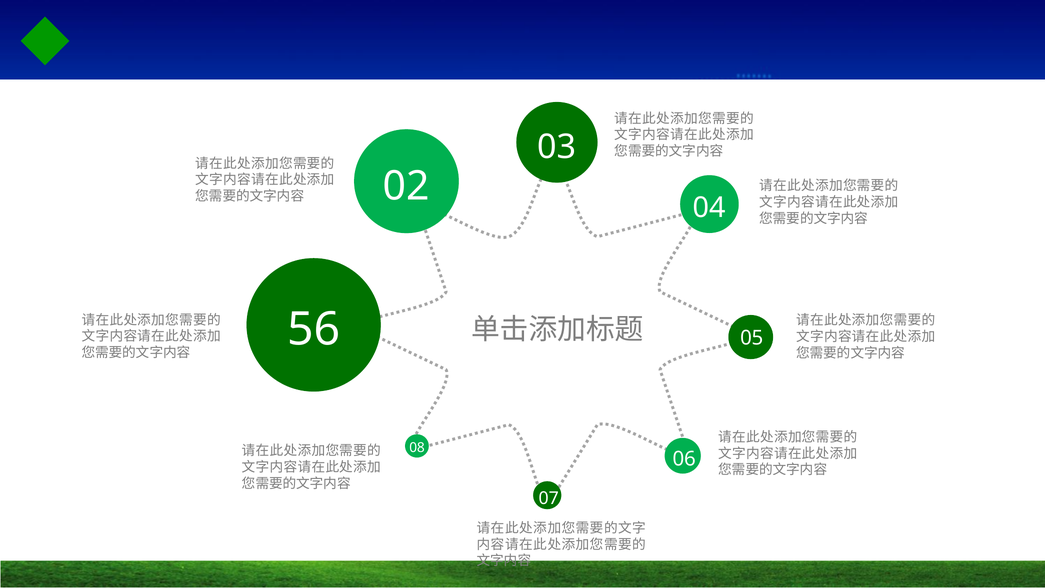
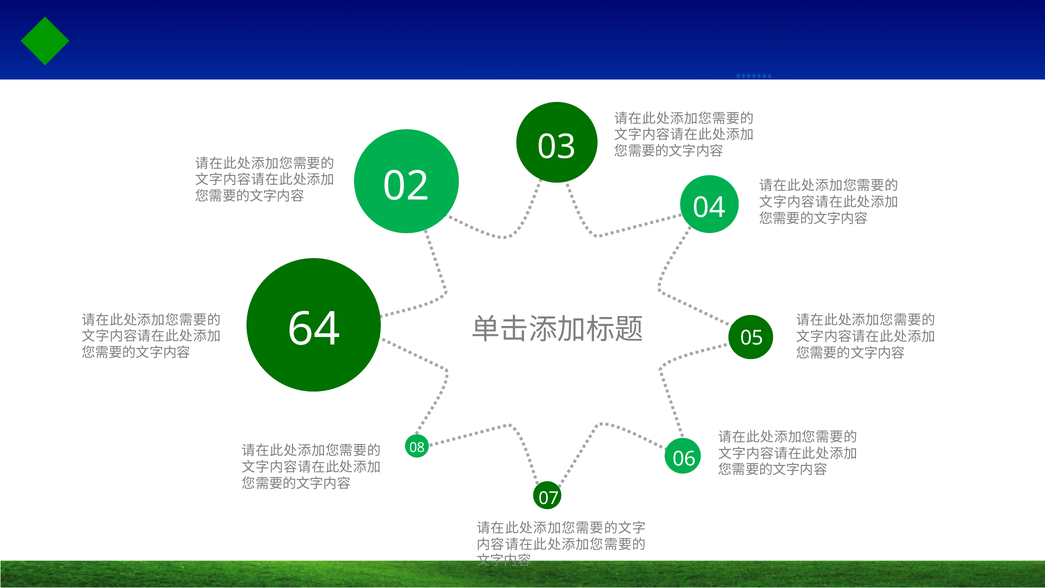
56: 56 -> 64 (314, 329)
